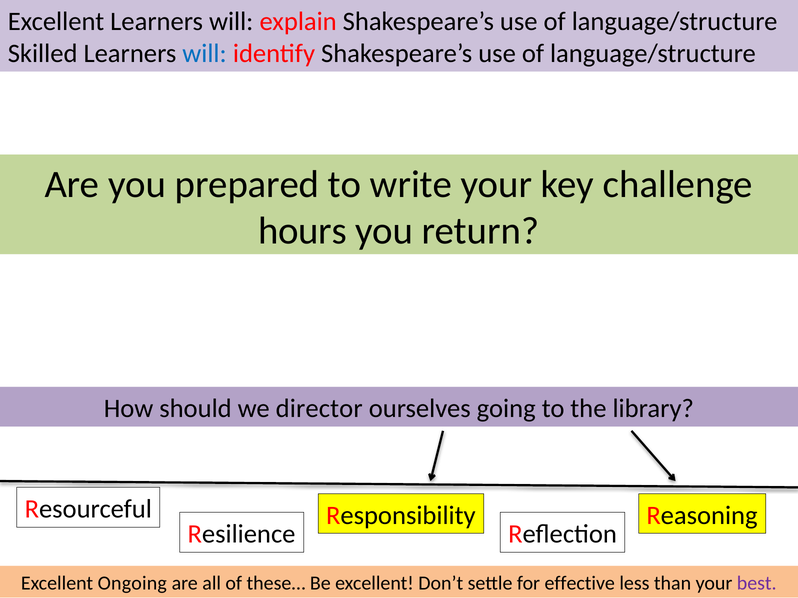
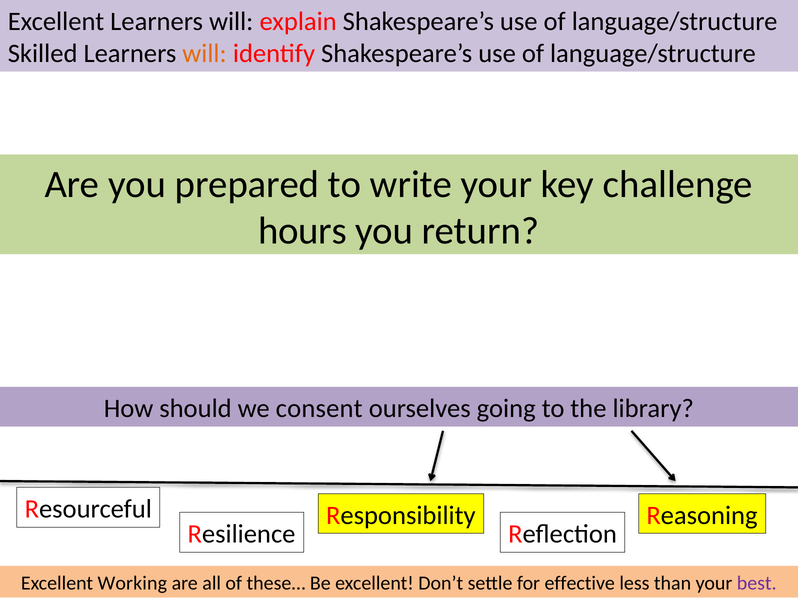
will colour: blue -> orange (204, 54)
director: director -> consent (319, 409)
Ongoing: Ongoing -> Working (132, 584)
